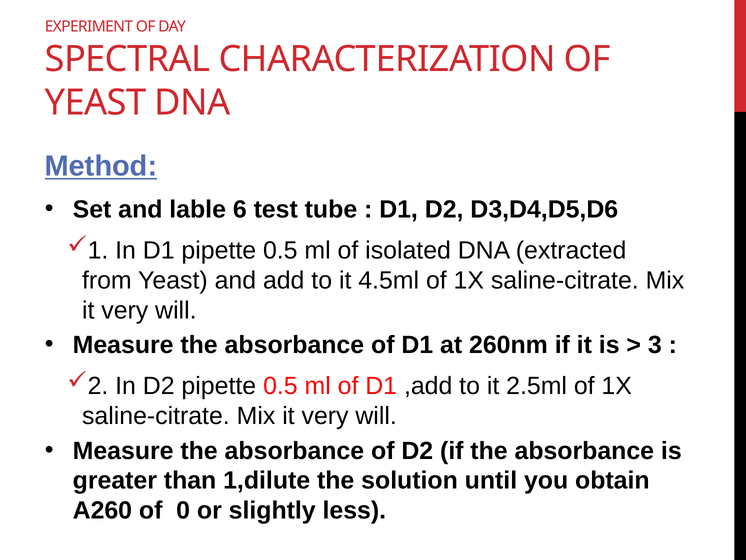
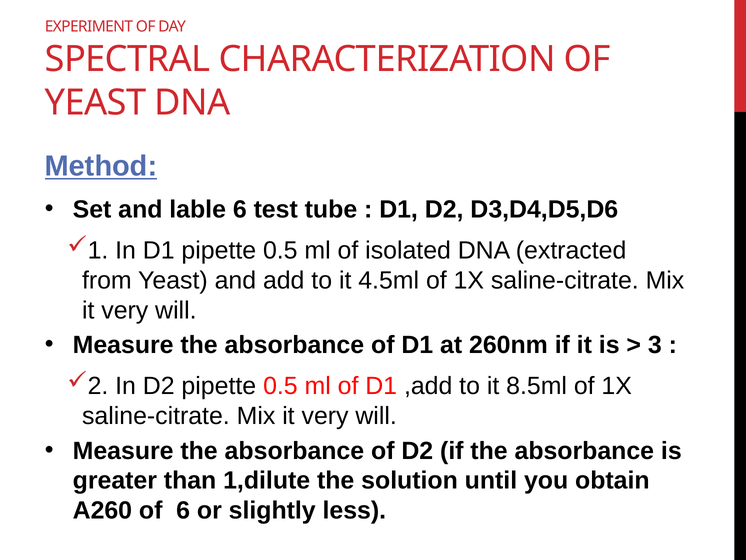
2.5ml: 2.5ml -> 8.5ml (537, 386)
of 0: 0 -> 6 (183, 510)
